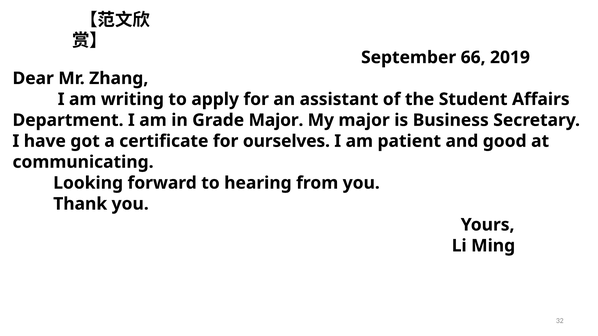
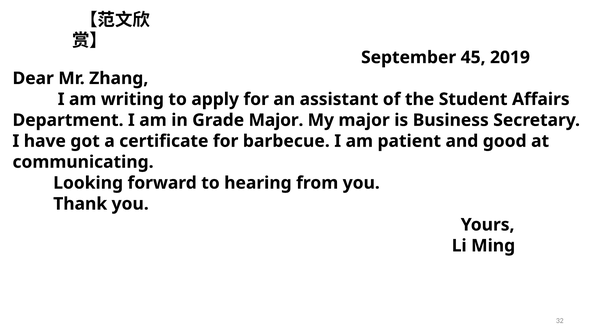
66: 66 -> 45 (473, 57)
ourselves: ourselves -> barbecue (286, 141)
